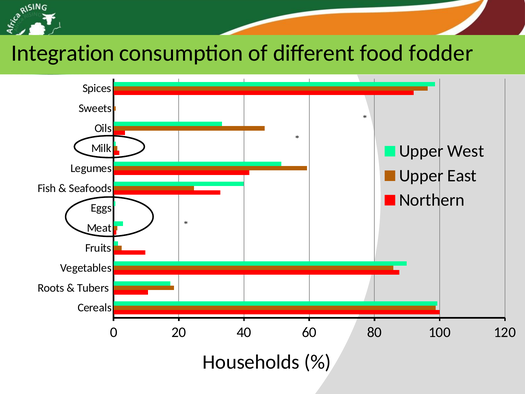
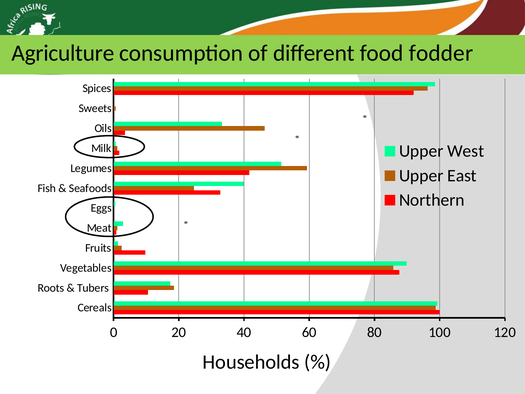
Integration: Integration -> Agriculture (63, 53)
